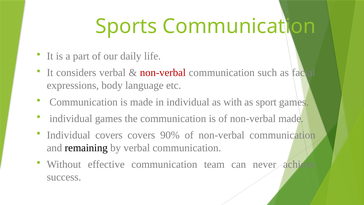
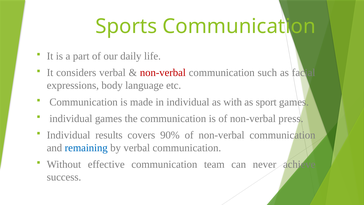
non-verbal made: made -> press (291, 118)
Individual covers: covers -> results (109, 135)
remaining colour: black -> blue (86, 148)
